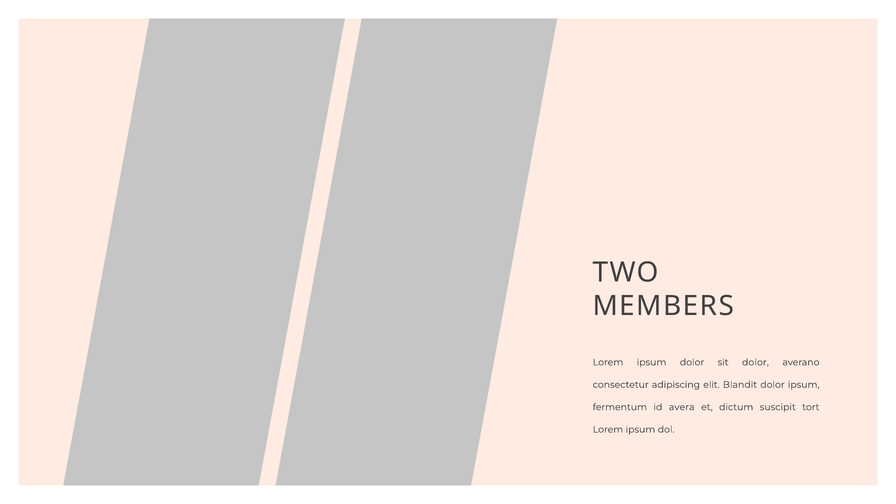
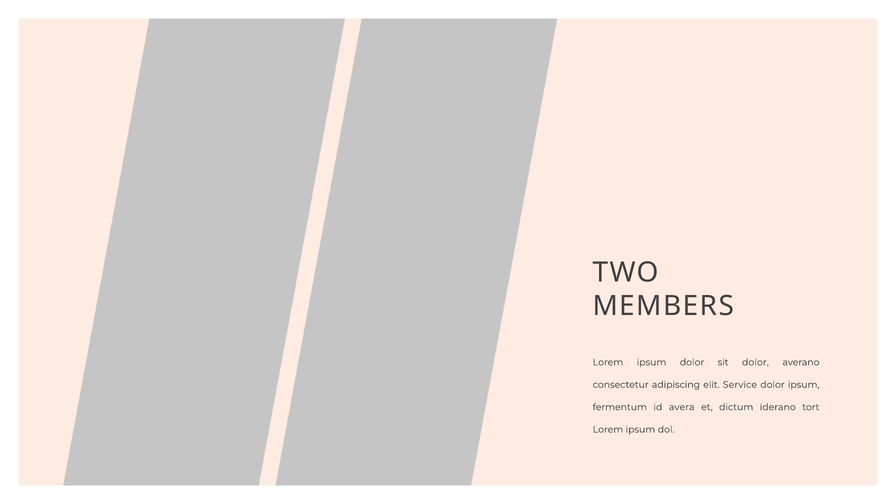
Blandit: Blandit -> Service (740, 385)
suscipit: suscipit -> iderano (778, 407)
